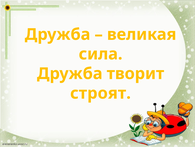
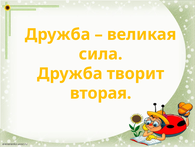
строят: строят -> вторая (101, 93)
